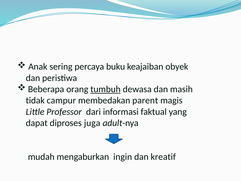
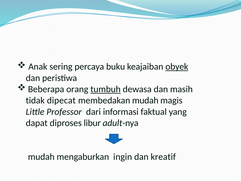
obyek underline: none -> present (177, 67)
campur: campur -> dipecat (61, 100)
membedakan parent: parent -> mudah (145, 100)
juga: juga -> libur (92, 123)
